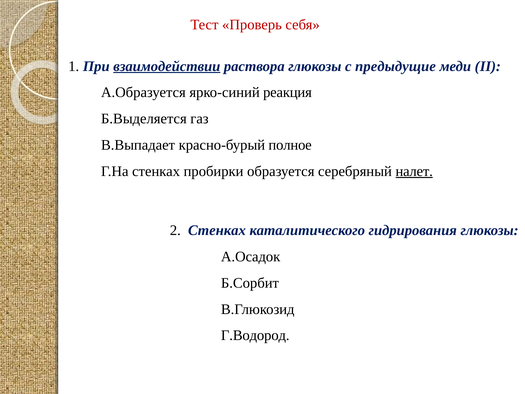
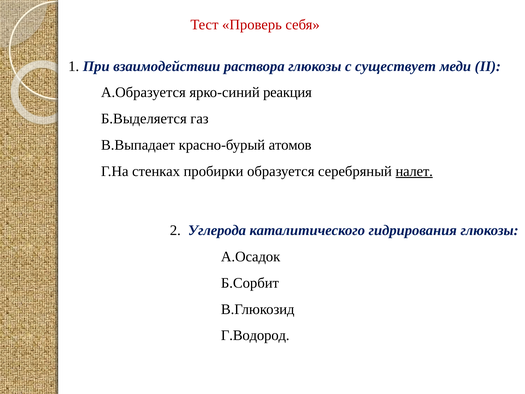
взаимодействии underline: present -> none (167, 66)
предыдущие: предыдущие -> существует (396, 66)
полное: полное -> атомов (290, 145)
2 Стенках: Стенках -> Углерода (217, 230)
